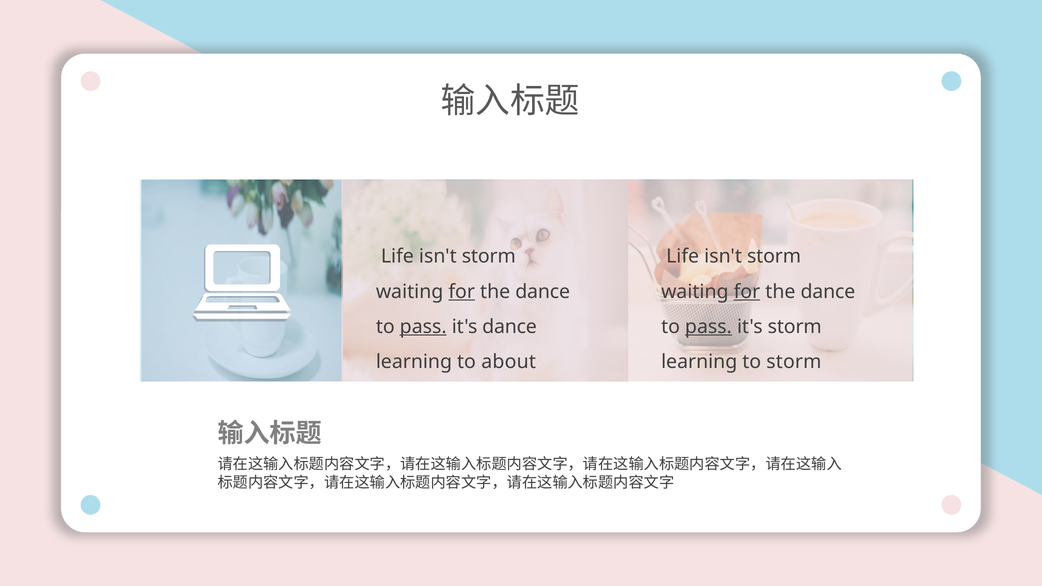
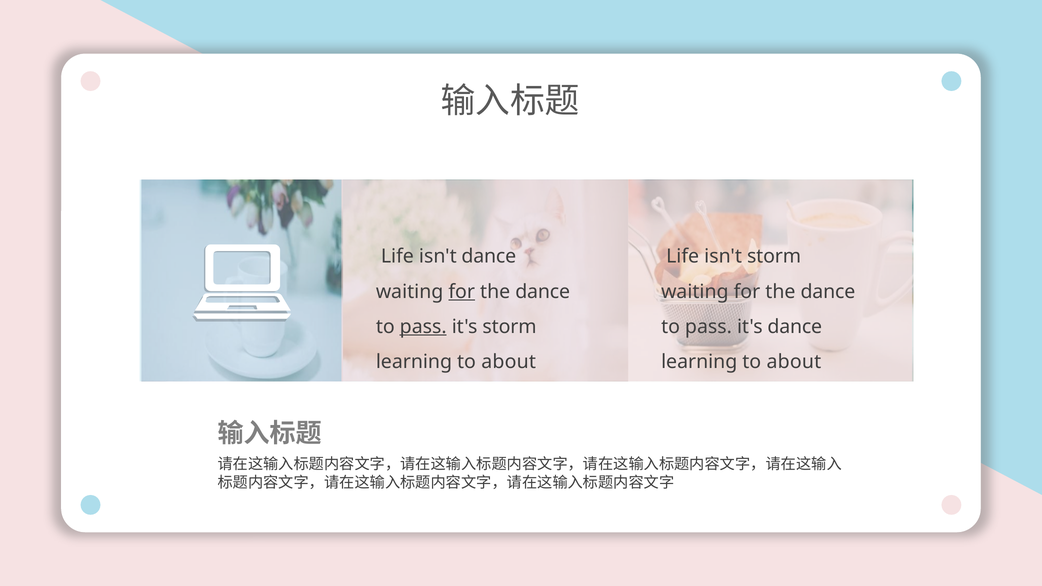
storm: storm -> dance (489, 256)
for underline: present -> none (747, 292)
it's dance: dance -> storm (509, 327)
pass underline: present -> none (708, 327)
it's storm: storm -> dance (795, 327)
storm: storm -> about (794, 362)
